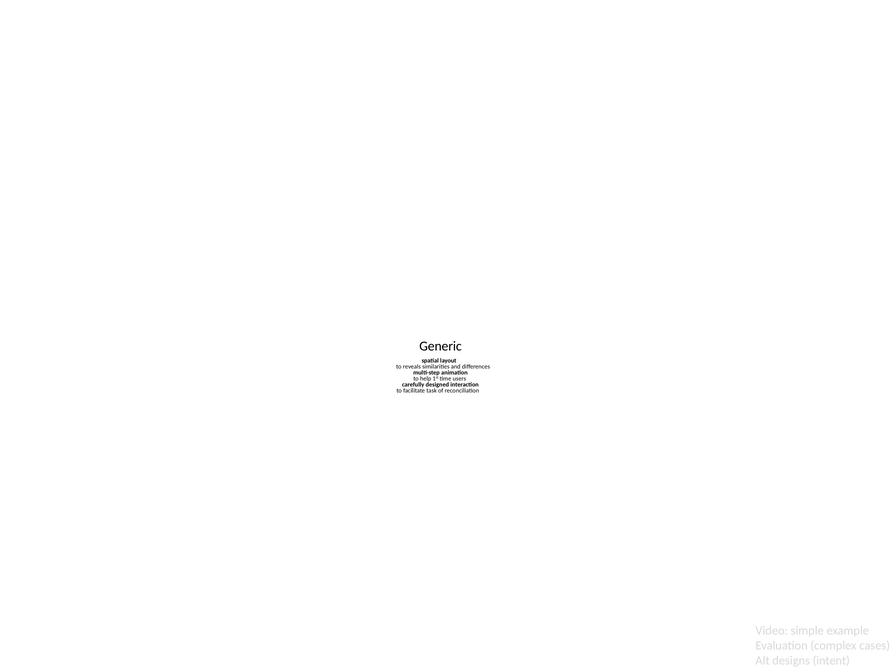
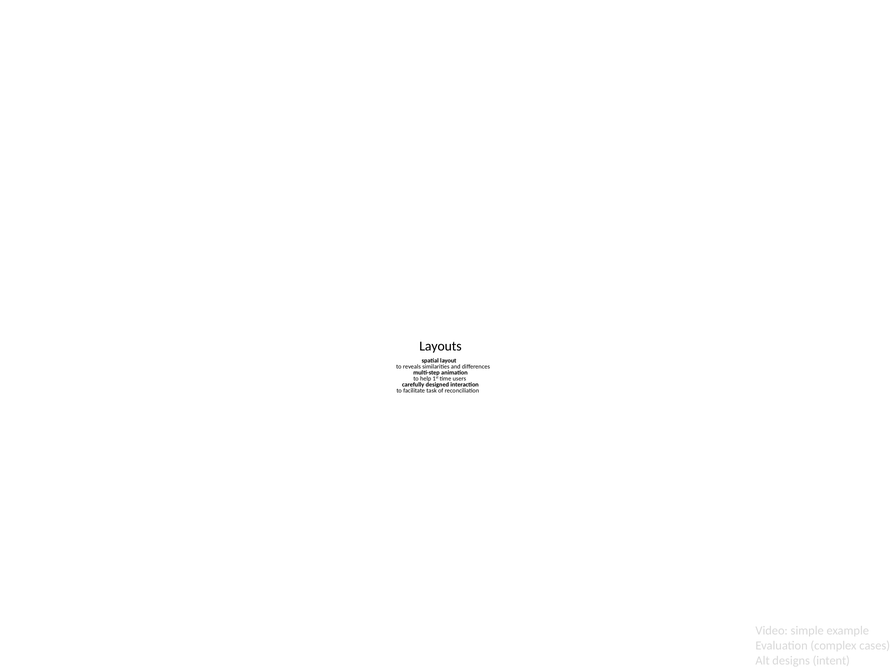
Generic: Generic -> Layouts (441, 346)
